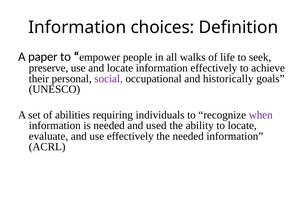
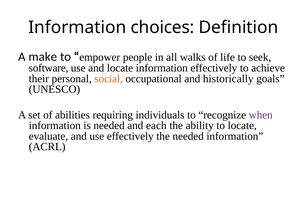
paper: paper -> make (43, 57)
preserve: preserve -> software (49, 68)
social colour: purple -> orange (109, 79)
used: used -> each (156, 125)
